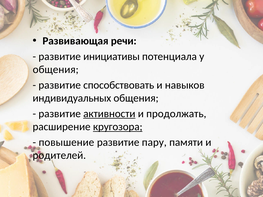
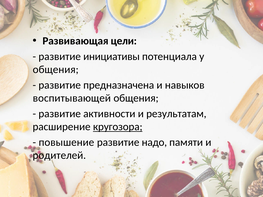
речи: речи -> цели (124, 41)
способствовать: способствовать -> предназначена (119, 85)
индивидуальных: индивидуальных -> воспитывающей (72, 98)
активности underline: present -> none (109, 114)
продолжать: продолжать -> результатам (176, 114)
пару: пару -> надо (154, 142)
